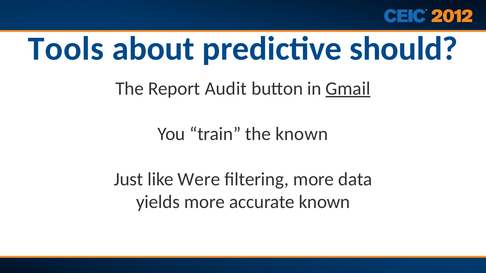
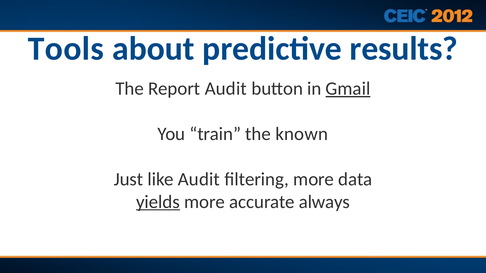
should: should -> results (404, 49)
like Were: Were -> Audit (199, 179)
yields underline: none -> present (158, 202)
accurate known: known -> always (324, 202)
